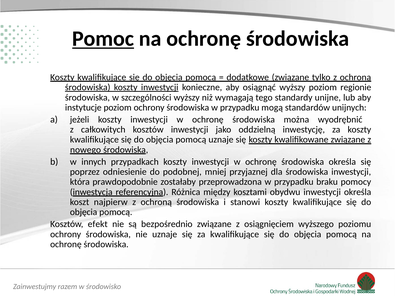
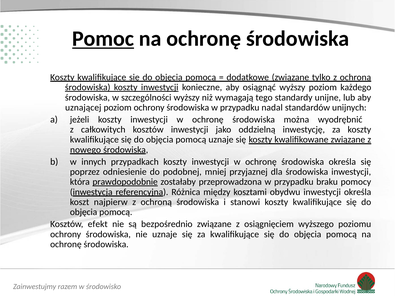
regionie: regionie -> każdego (356, 87)
instytucje: instytucje -> uznającej (83, 108)
mogą: mogą -> nadal (272, 108)
prawdopodobnie underline: none -> present (125, 182)
